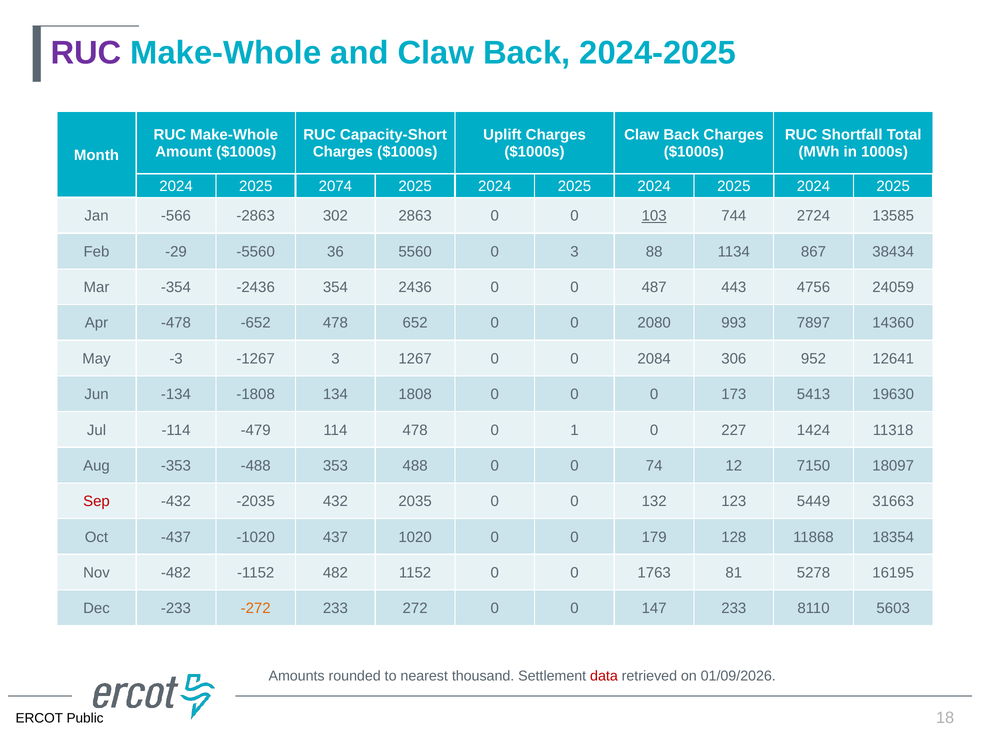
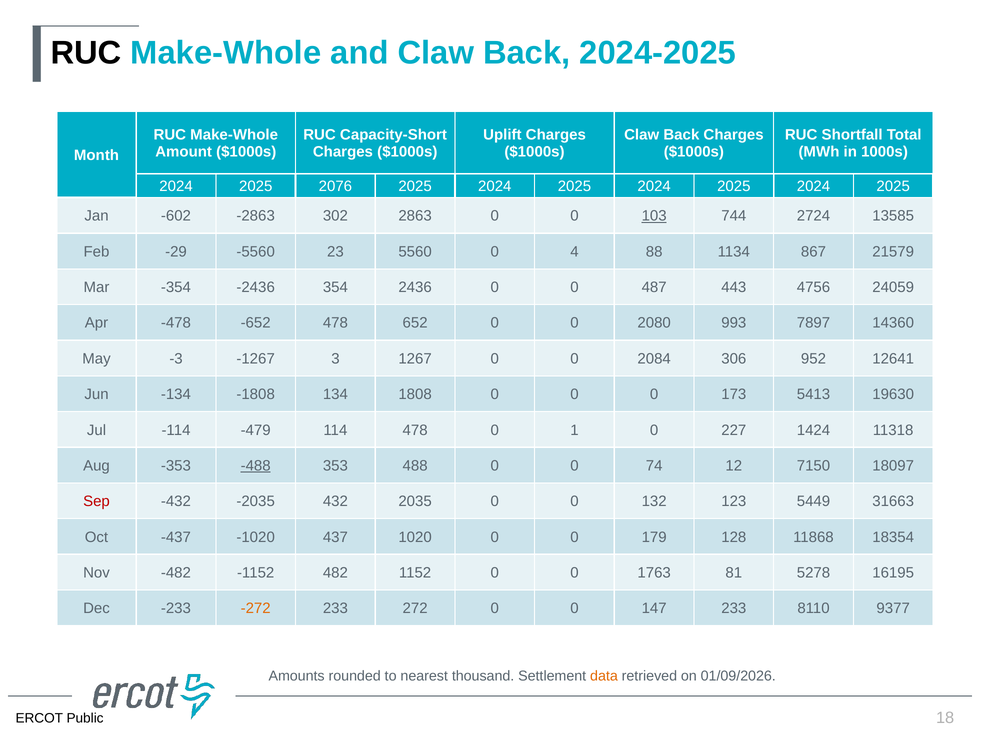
RUC colour: purple -> black (86, 53)
2074: 2074 -> 2076 (335, 186)
-566: -566 -> -602 (176, 216)
36: 36 -> 23 (335, 252)
0 3: 3 -> 4 (574, 252)
38434: 38434 -> 21579 (893, 252)
-488 underline: none -> present (256, 465)
5603: 5603 -> 9377 (893, 608)
data colour: red -> orange (604, 676)
